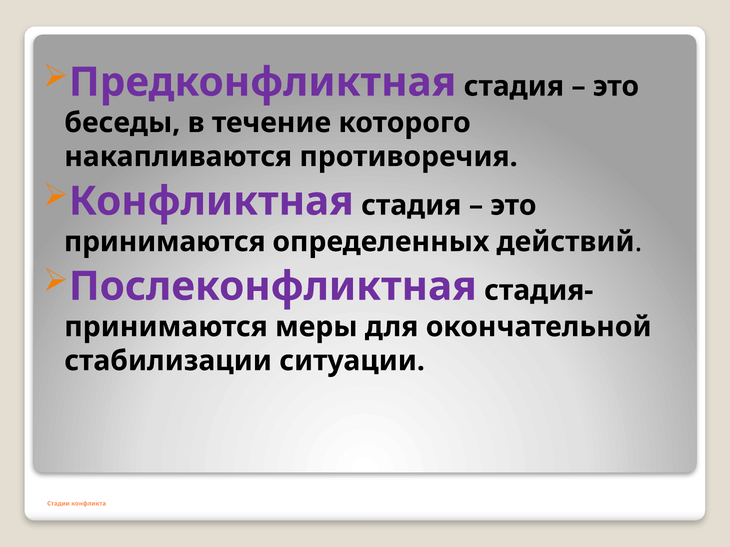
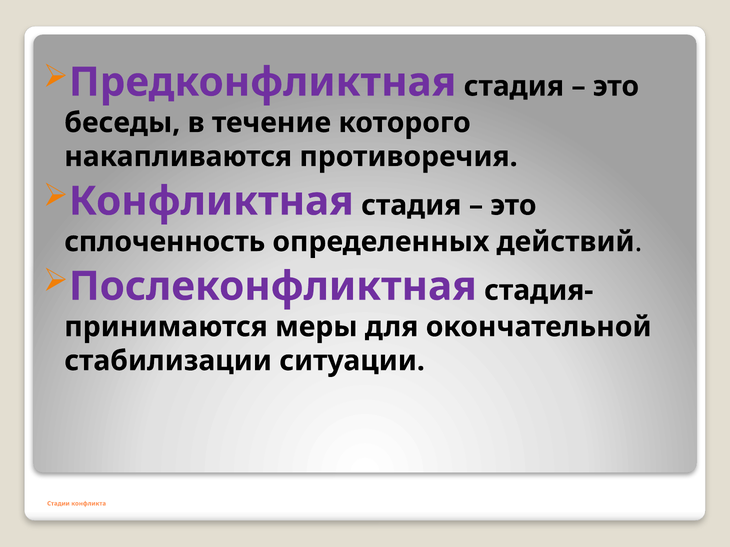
принимаются: принимаются -> сплоченность (165, 242)
